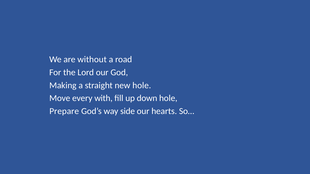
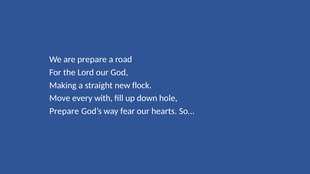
are without: without -> prepare (92, 60)
new hole: hole -> flock (142, 85)
side: side -> fear (128, 111)
